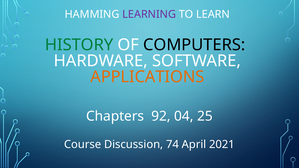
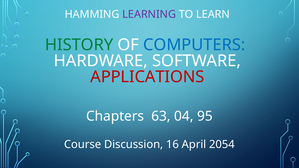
COMPUTERS colour: black -> blue (194, 45)
APPLICATIONS colour: orange -> red (147, 77)
92: 92 -> 63 (161, 116)
25: 25 -> 95 (205, 116)
74: 74 -> 16 (172, 145)
2021: 2021 -> 2054 (222, 145)
